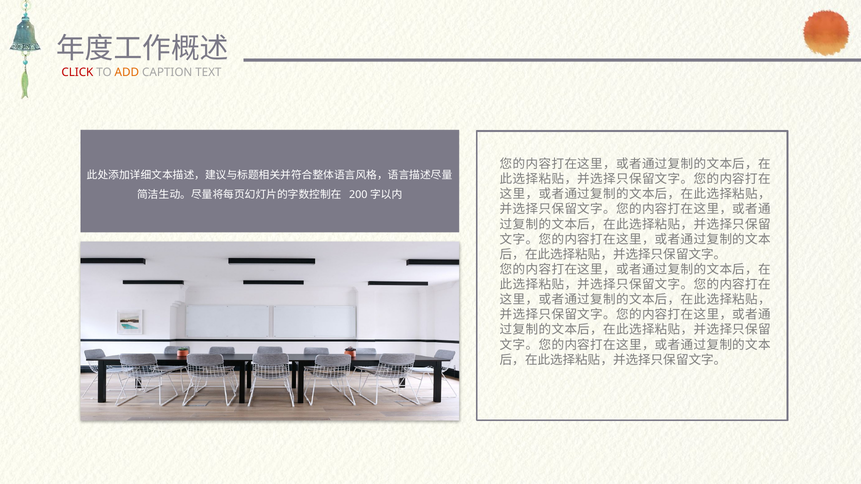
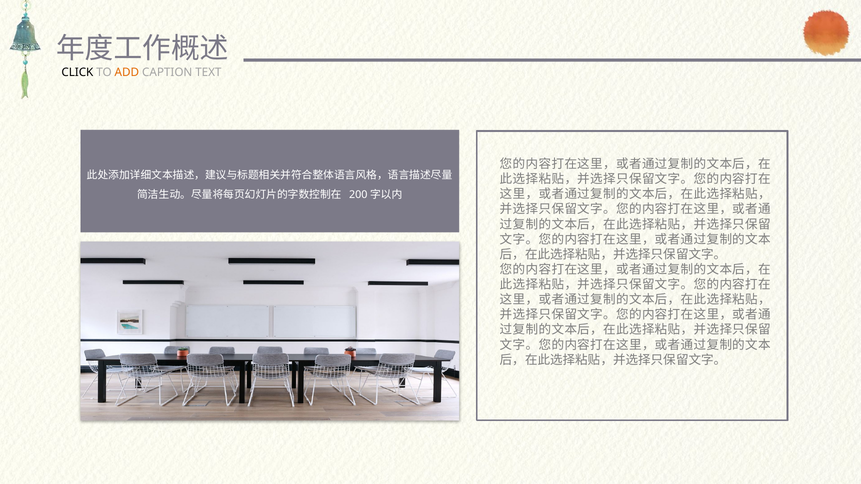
CLICK colour: red -> black (77, 73)
